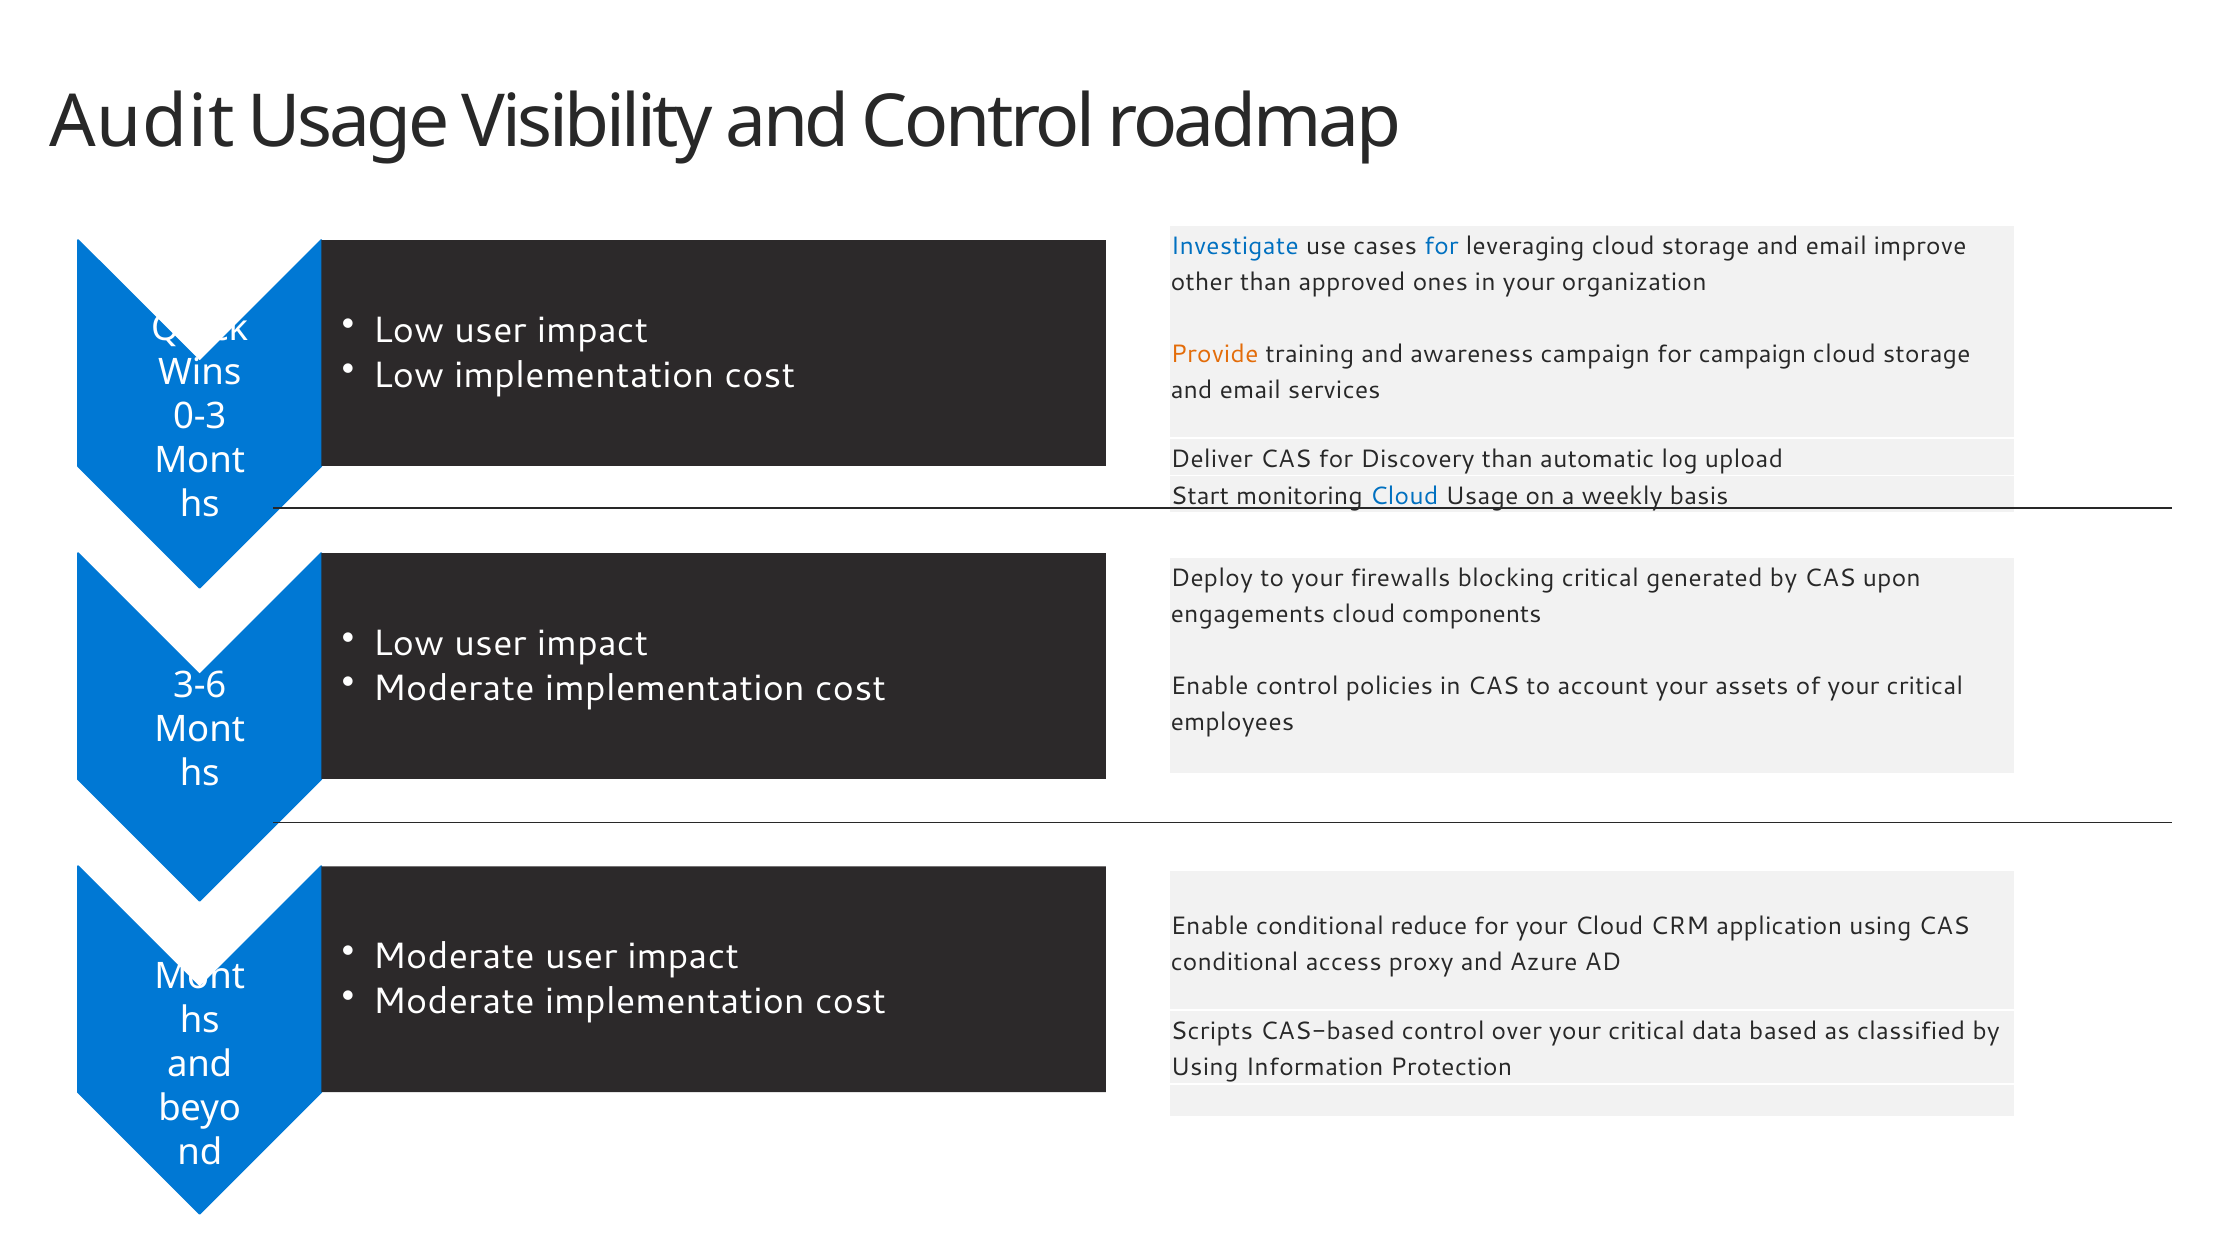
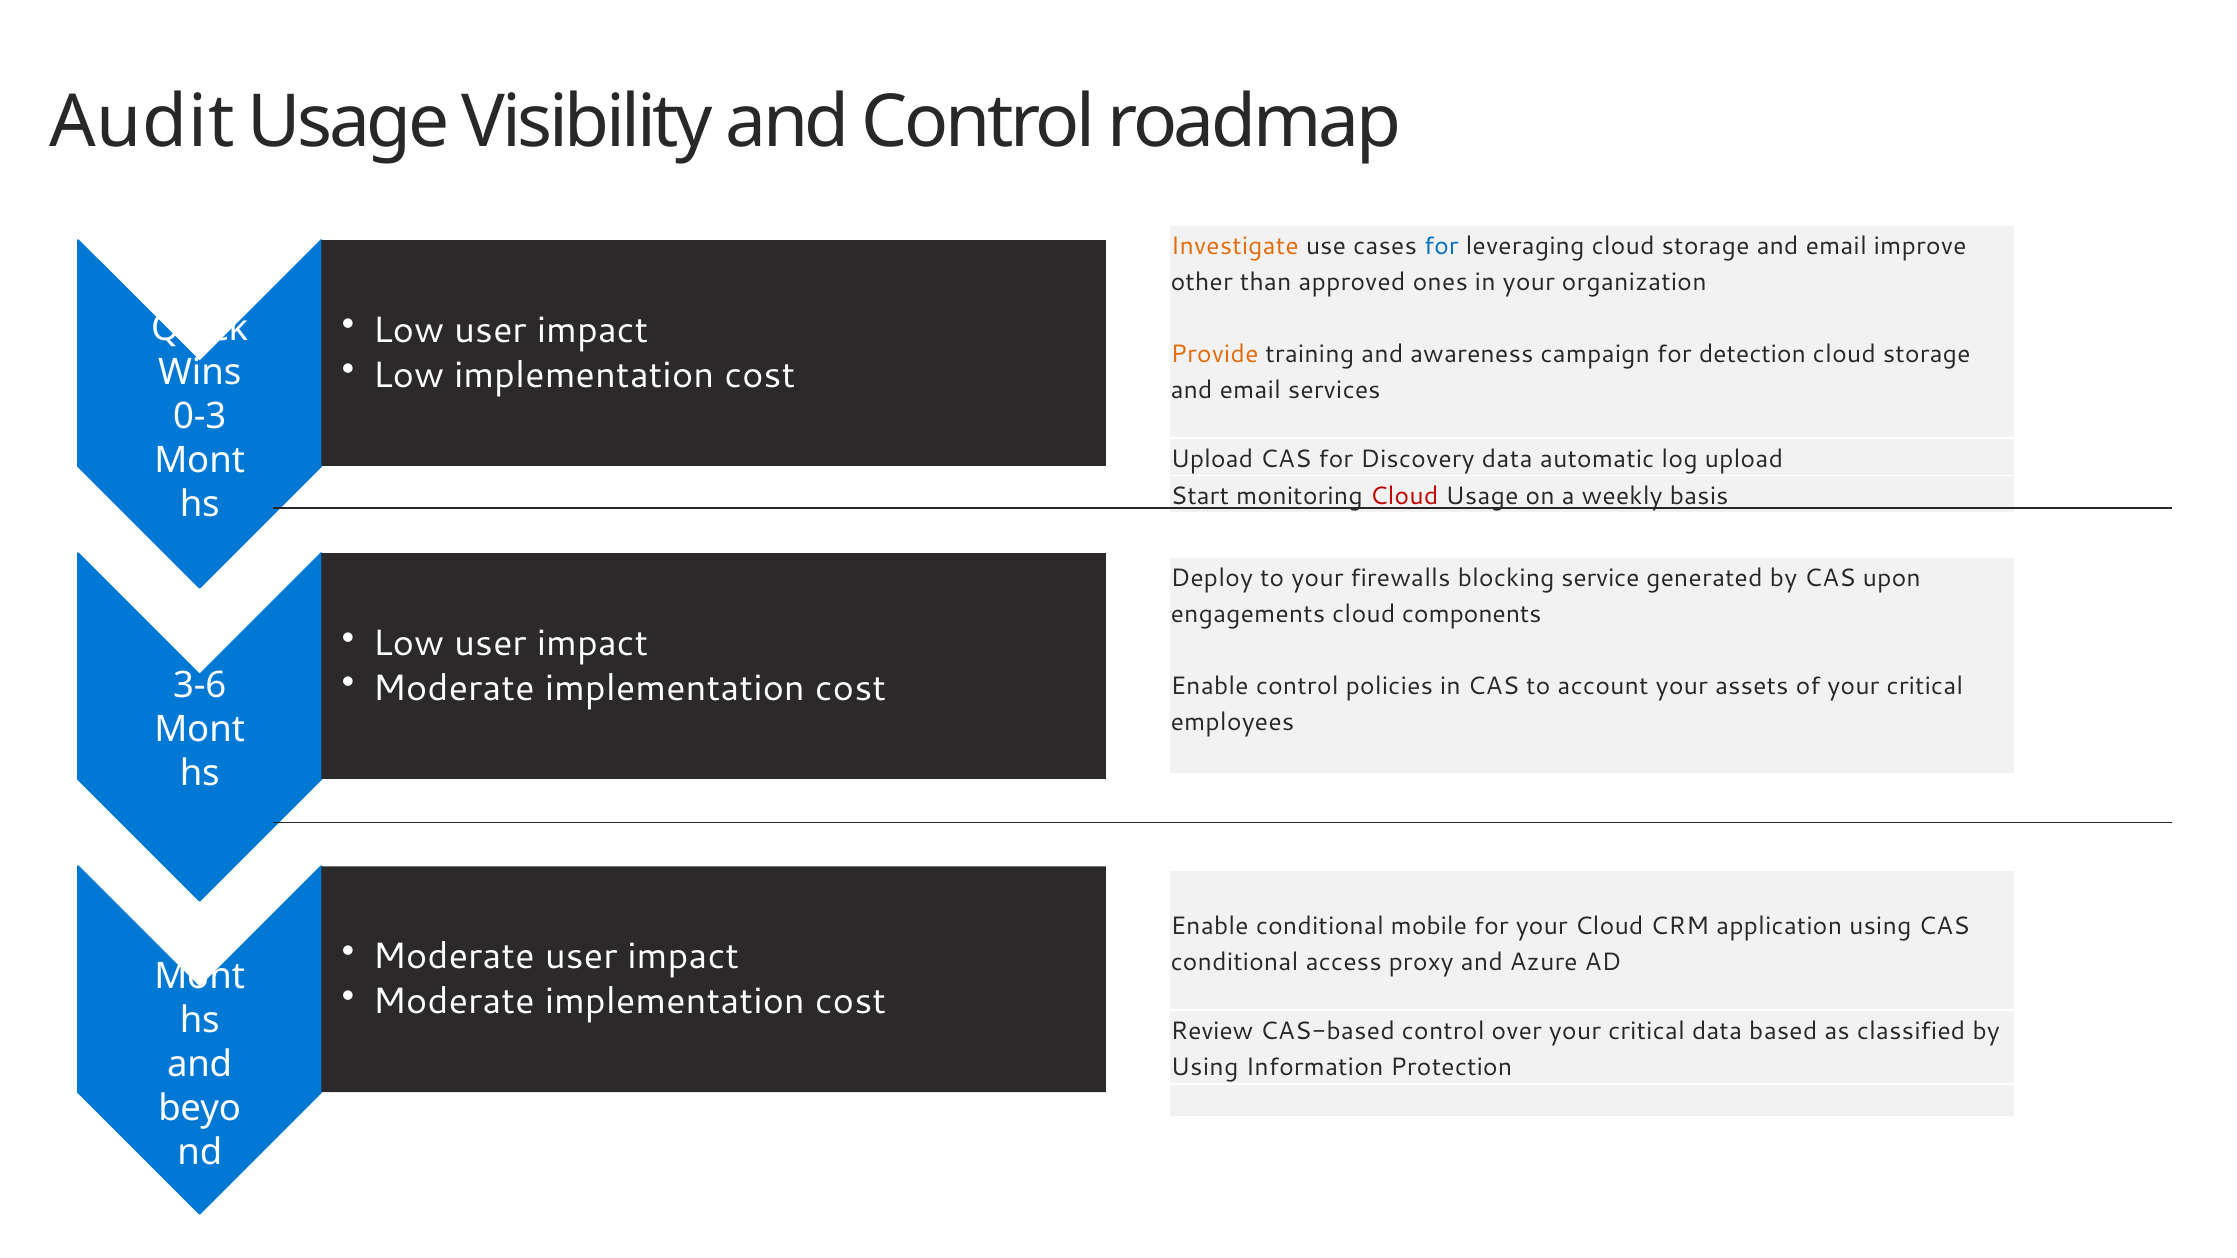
Investigate colour: blue -> orange (1235, 247)
for campaign: campaign -> detection (1752, 354)
Deliver: Deliver -> Upload (1212, 459)
Discovery than: than -> data (1507, 459)
Cloud colour: blue -> red (1404, 497)
blocking critical: critical -> service (1600, 578)
reduce: reduce -> mobile (1429, 927)
Scripts: Scripts -> Review (1212, 1031)
